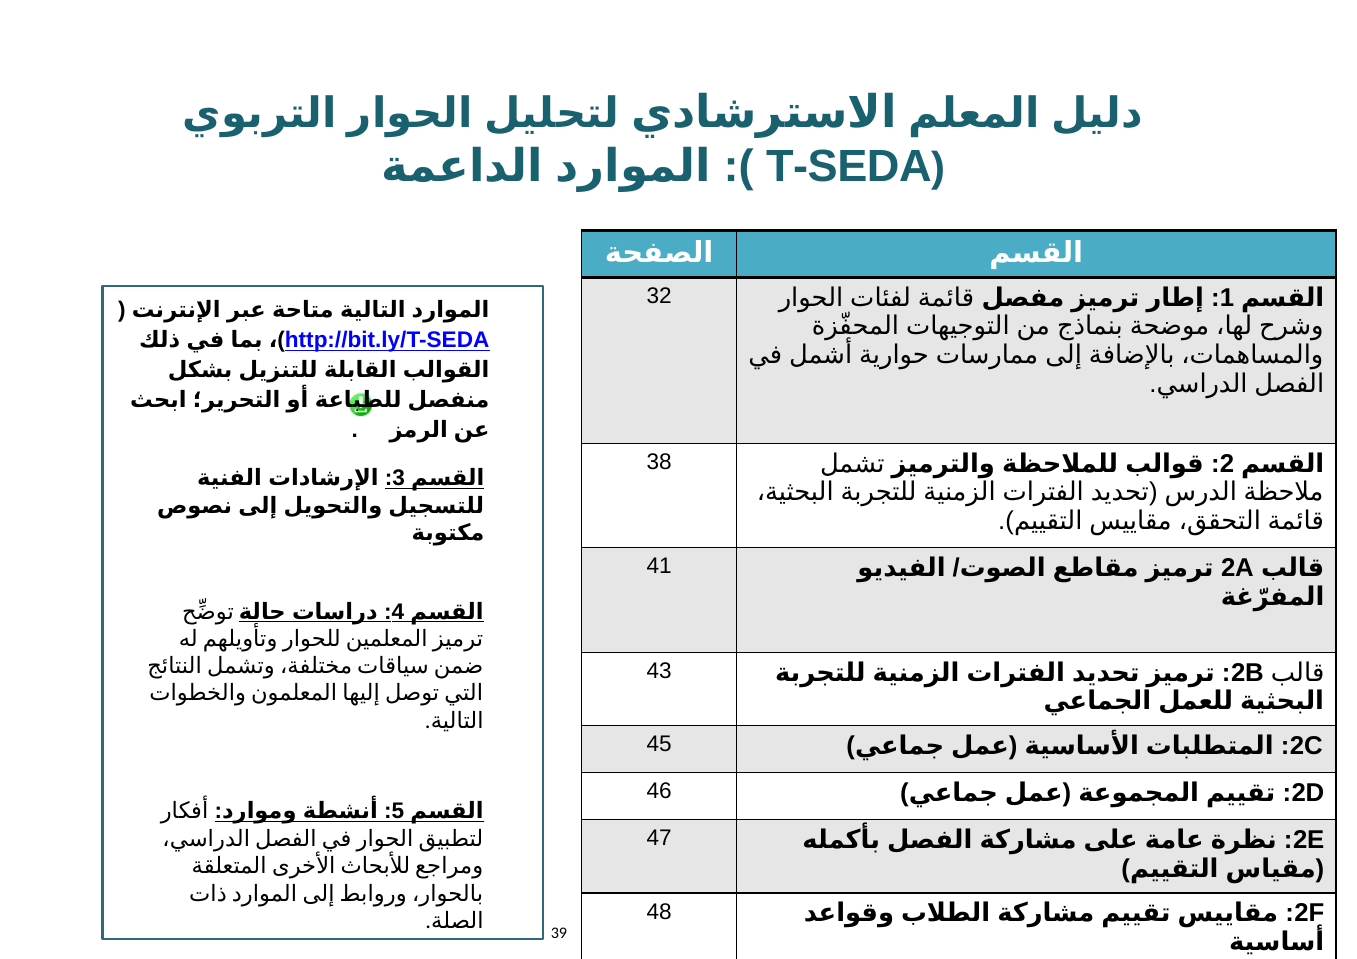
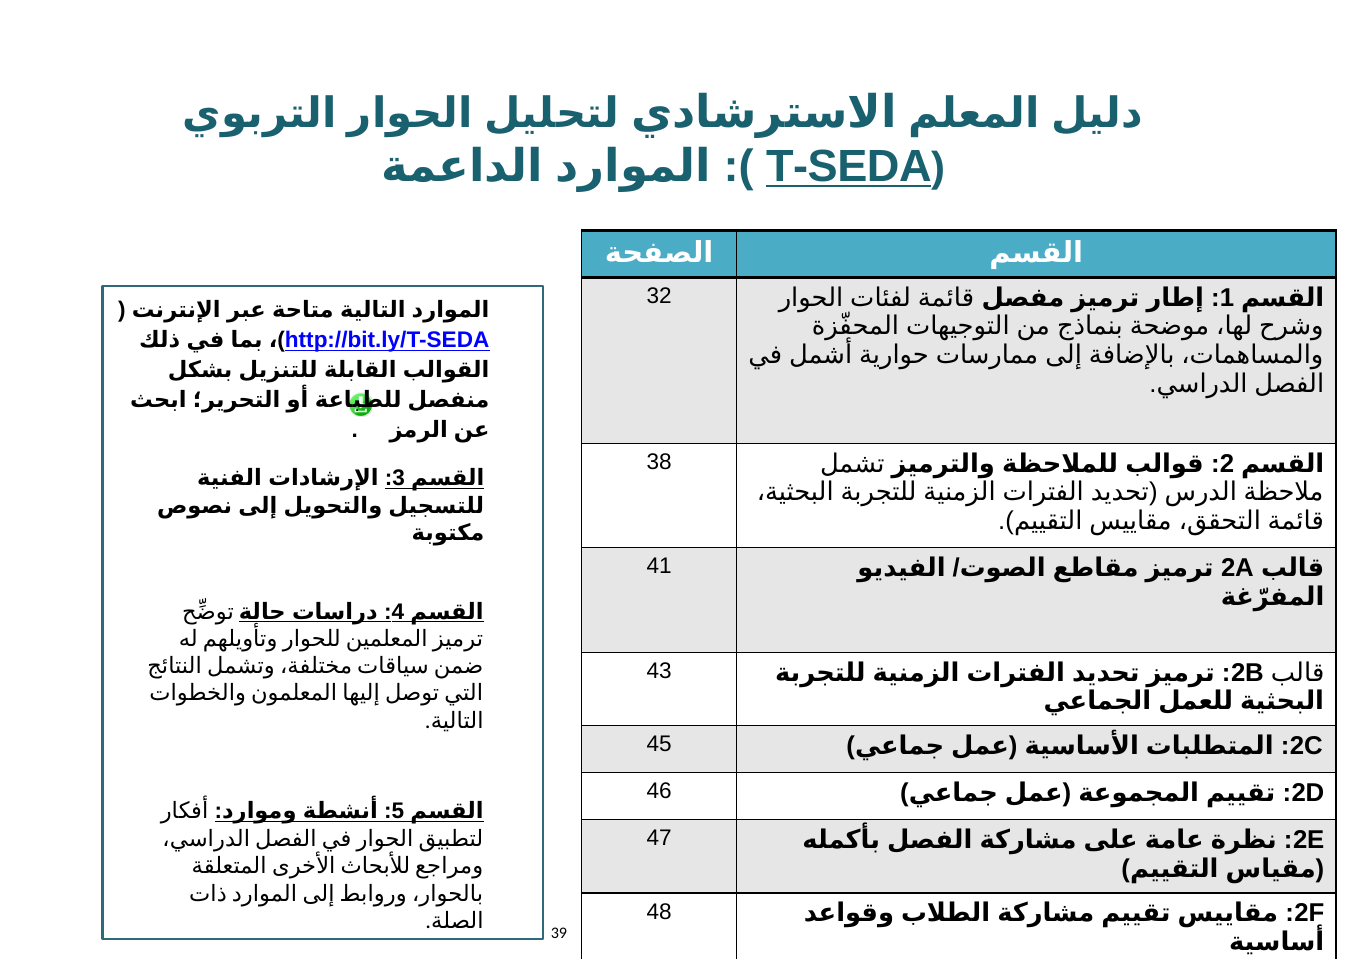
T-SEDA underline: none -> present (849, 167)
